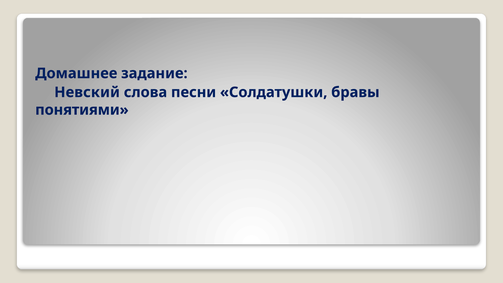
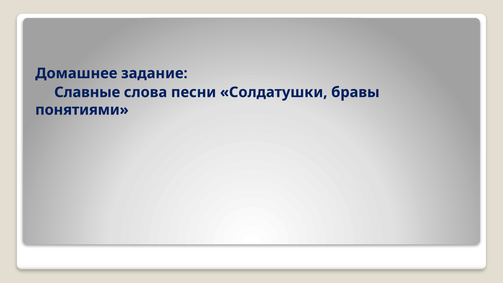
Невский: Невский -> Славные (87, 92)
